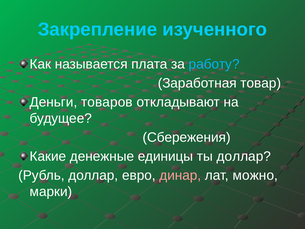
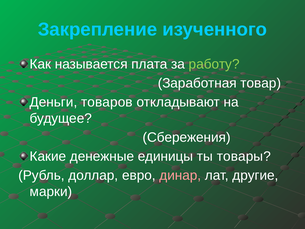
работу colour: light blue -> light green (214, 64)
ты доллар: доллар -> товары (244, 156)
можно: можно -> другие (255, 175)
